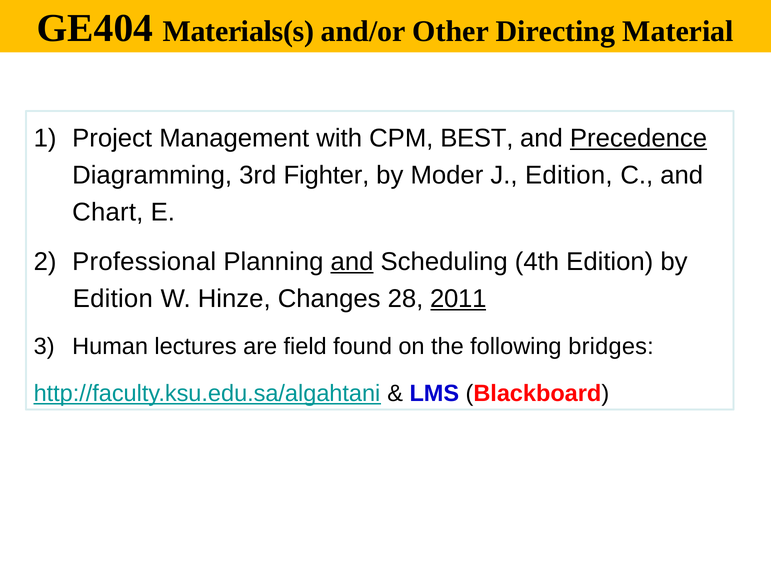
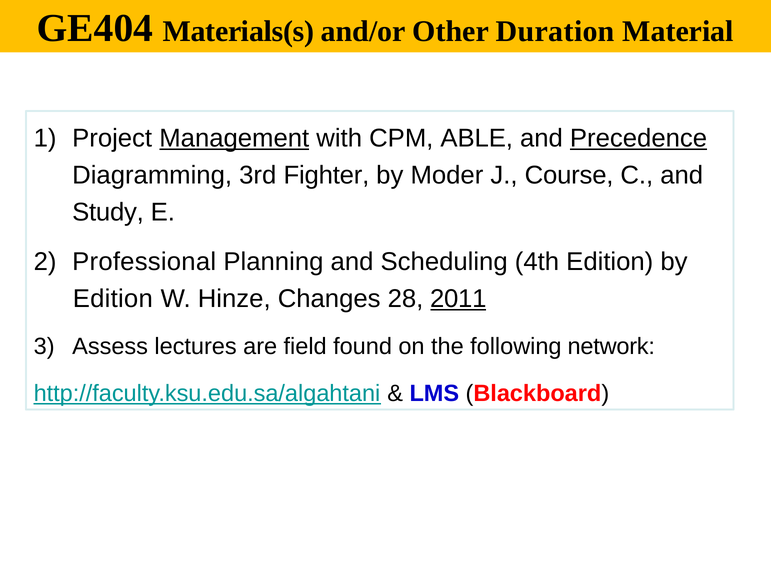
Directing: Directing -> Duration (555, 31)
Management underline: none -> present (234, 138)
BEST: BEST -> ABLE (477, 138)
J Edition: Edition -> Course (569, 175)
Chart: Chart -> Study (108, 212)
and underline: present -> none (352, 262)
Human: Human -> Assess (110, 347)
bridges: bridges -> network (611, 347)
